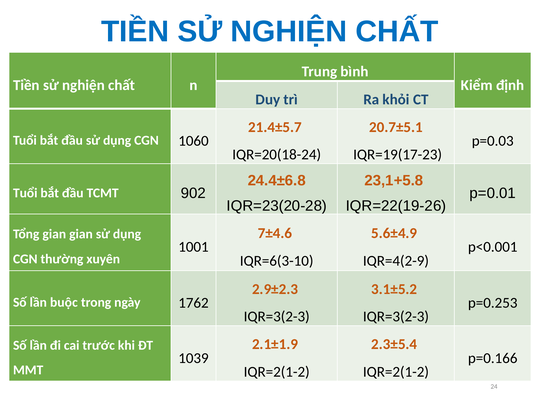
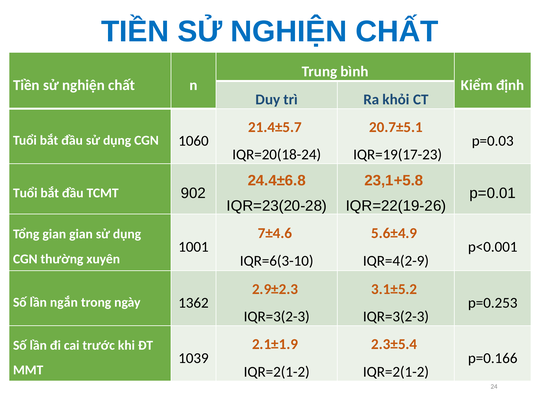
buộc: buộc -> ngắn (64, 302)
1762: 1762 -> 1362 (193, 303)
